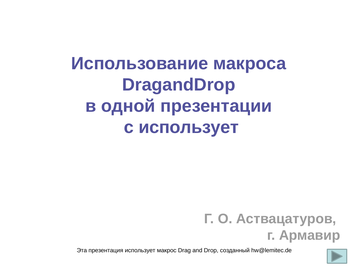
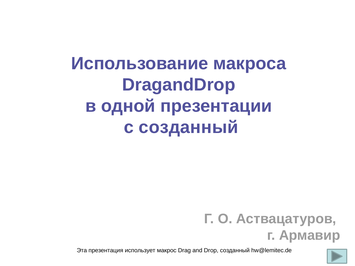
с использует: использует -> созданный (188, 127)
